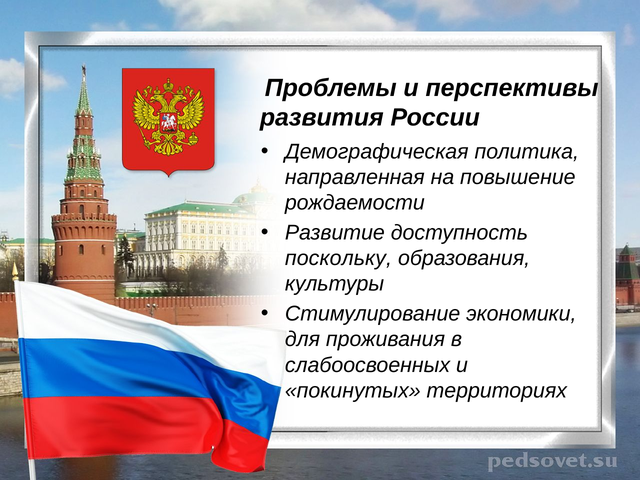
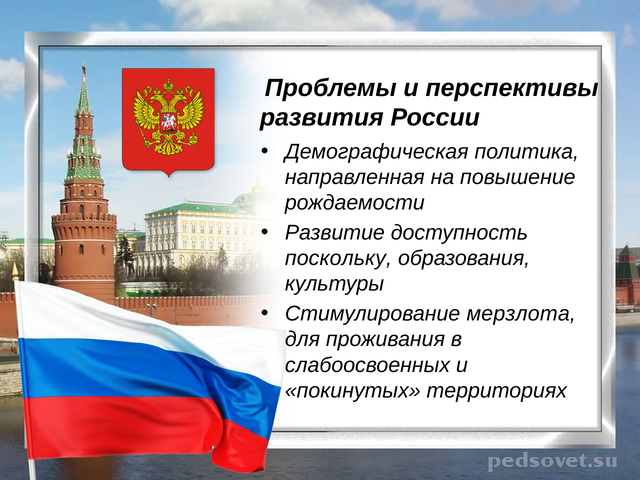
экономики: экономики -> мерзлота (521, 314)
